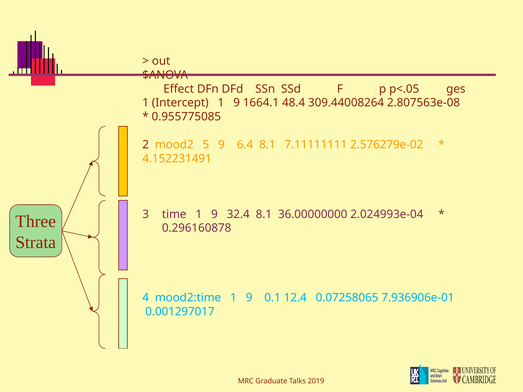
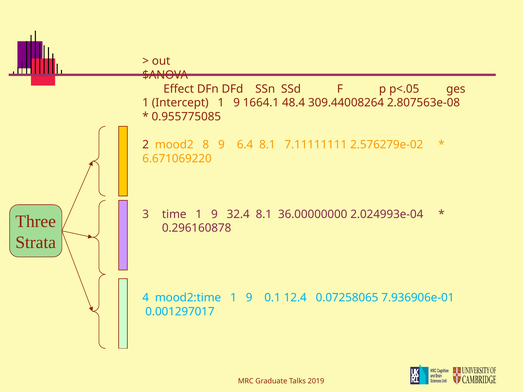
5: 5 -> 8 (206, 145)
4.152231491: 4.152231491 -> 6.671069220 (177, 159)
